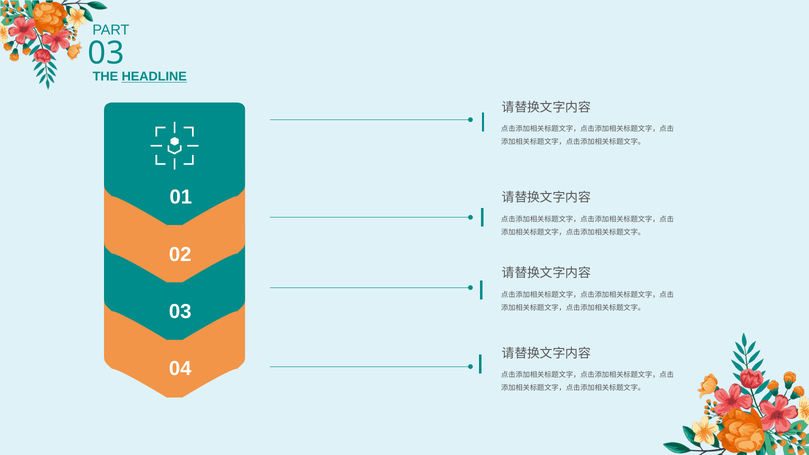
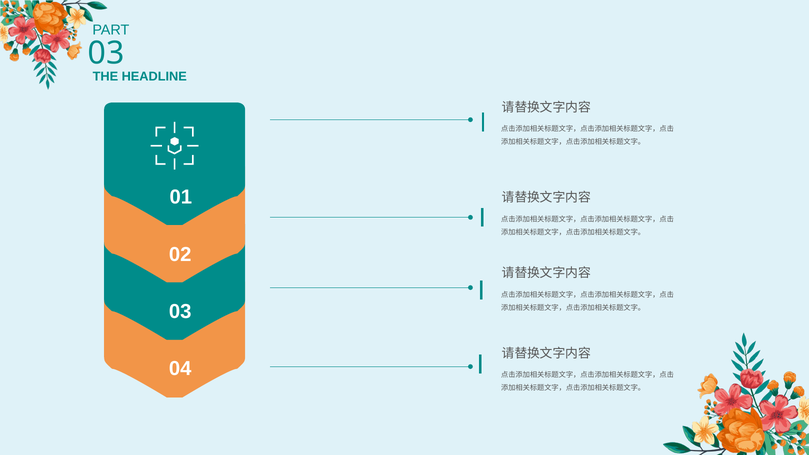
HEADLINE underline: present -> none (154, 77)
